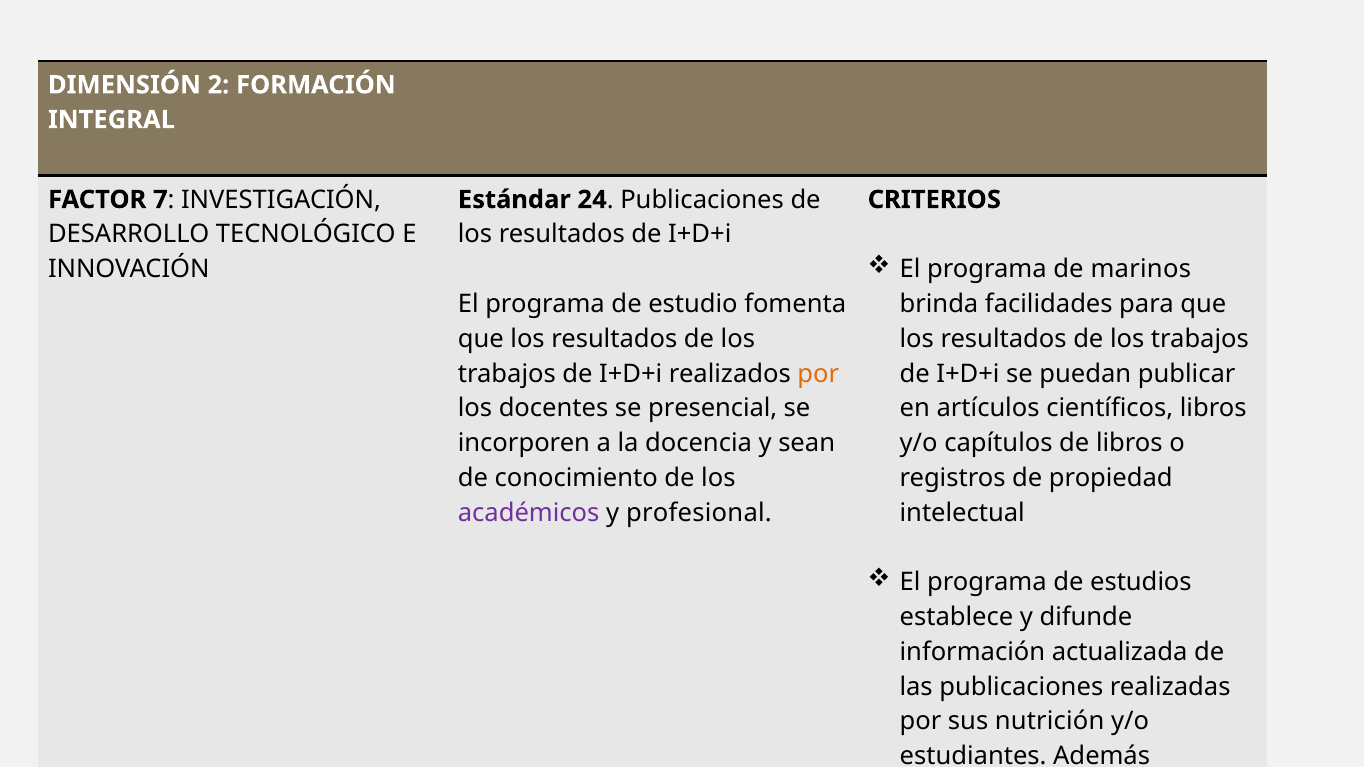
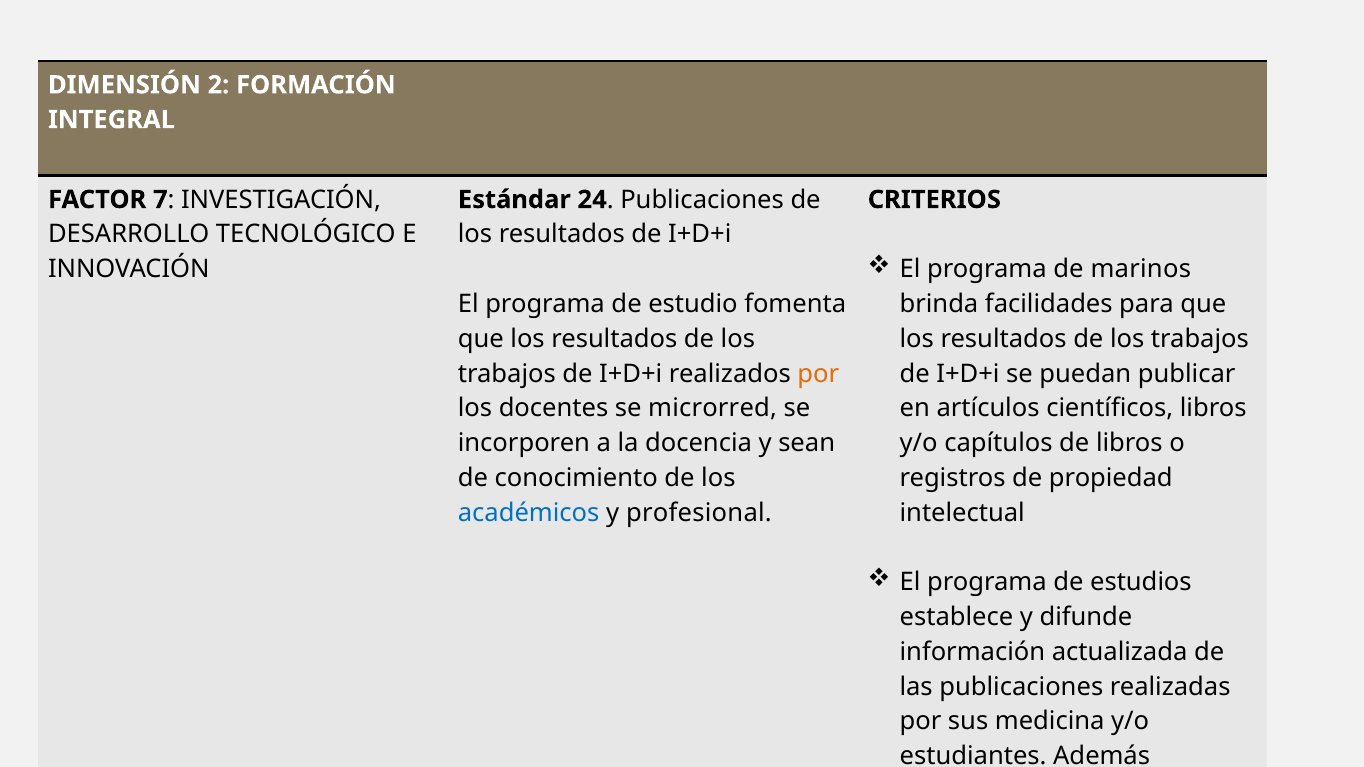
presencial: presencial -> microrred (713, 408)
académicos colour: purple -> blue (529, 513)
nutrición: nutrición -> medicina (1050, 722)
